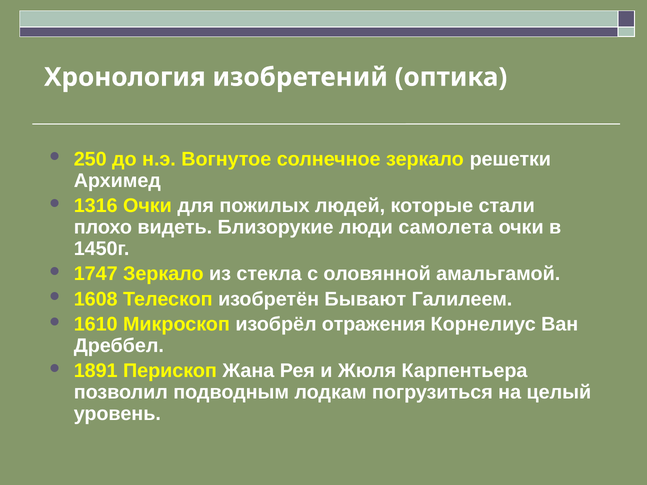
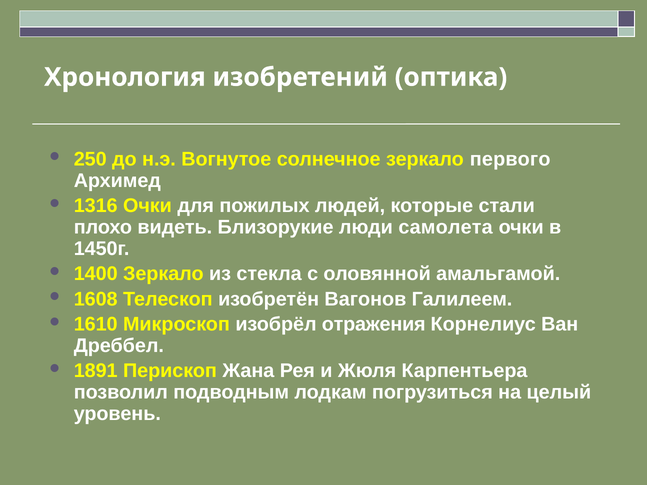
решетки: решетки -> первого (510, 159)
1747: 1747 -> 1400 (96, 274)
Бывают: Бывают -> Вагонов (365, 299)
